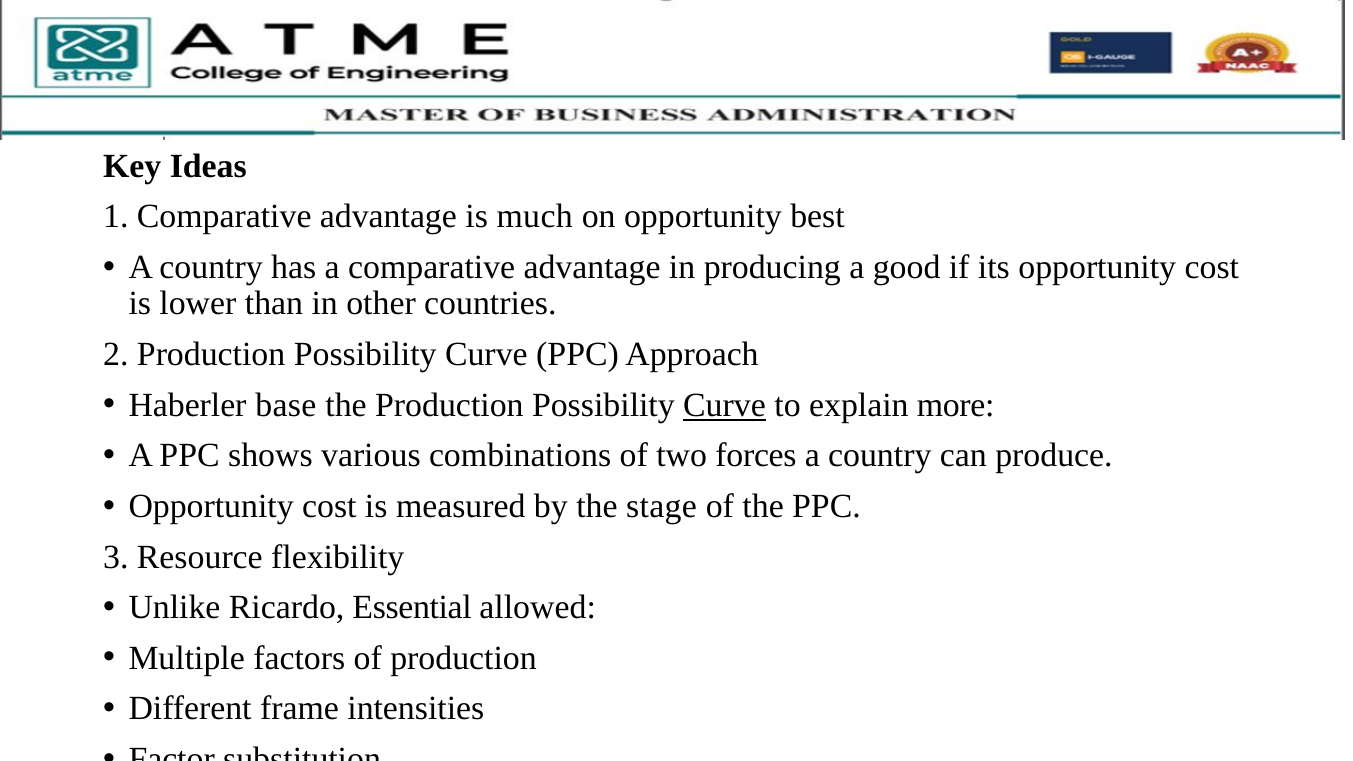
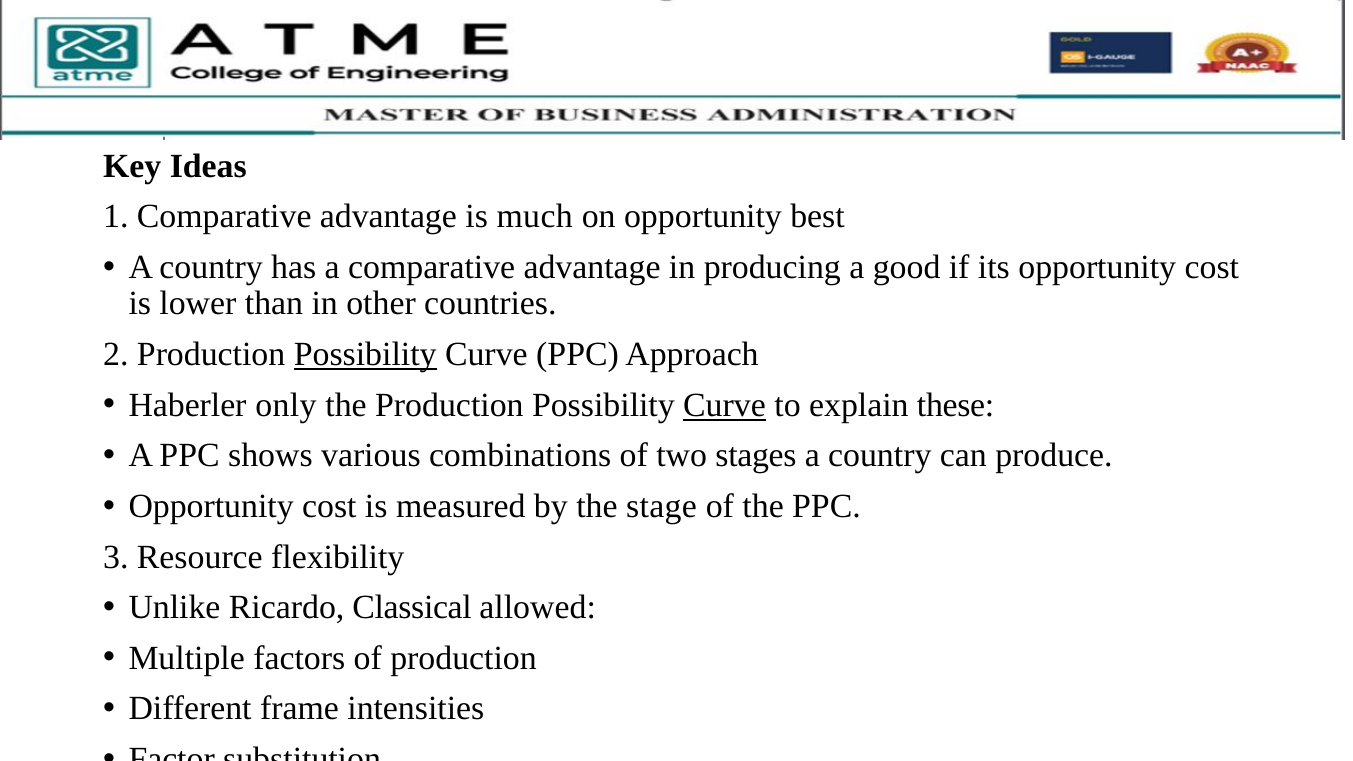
Possibility underline: none -> present (365, 354)
base: base -> only (286, 405)
more: more -> these (956, 405)
forces: forces -> stages (756, 456)
Essential: Essential -> Classical (412, 608)
